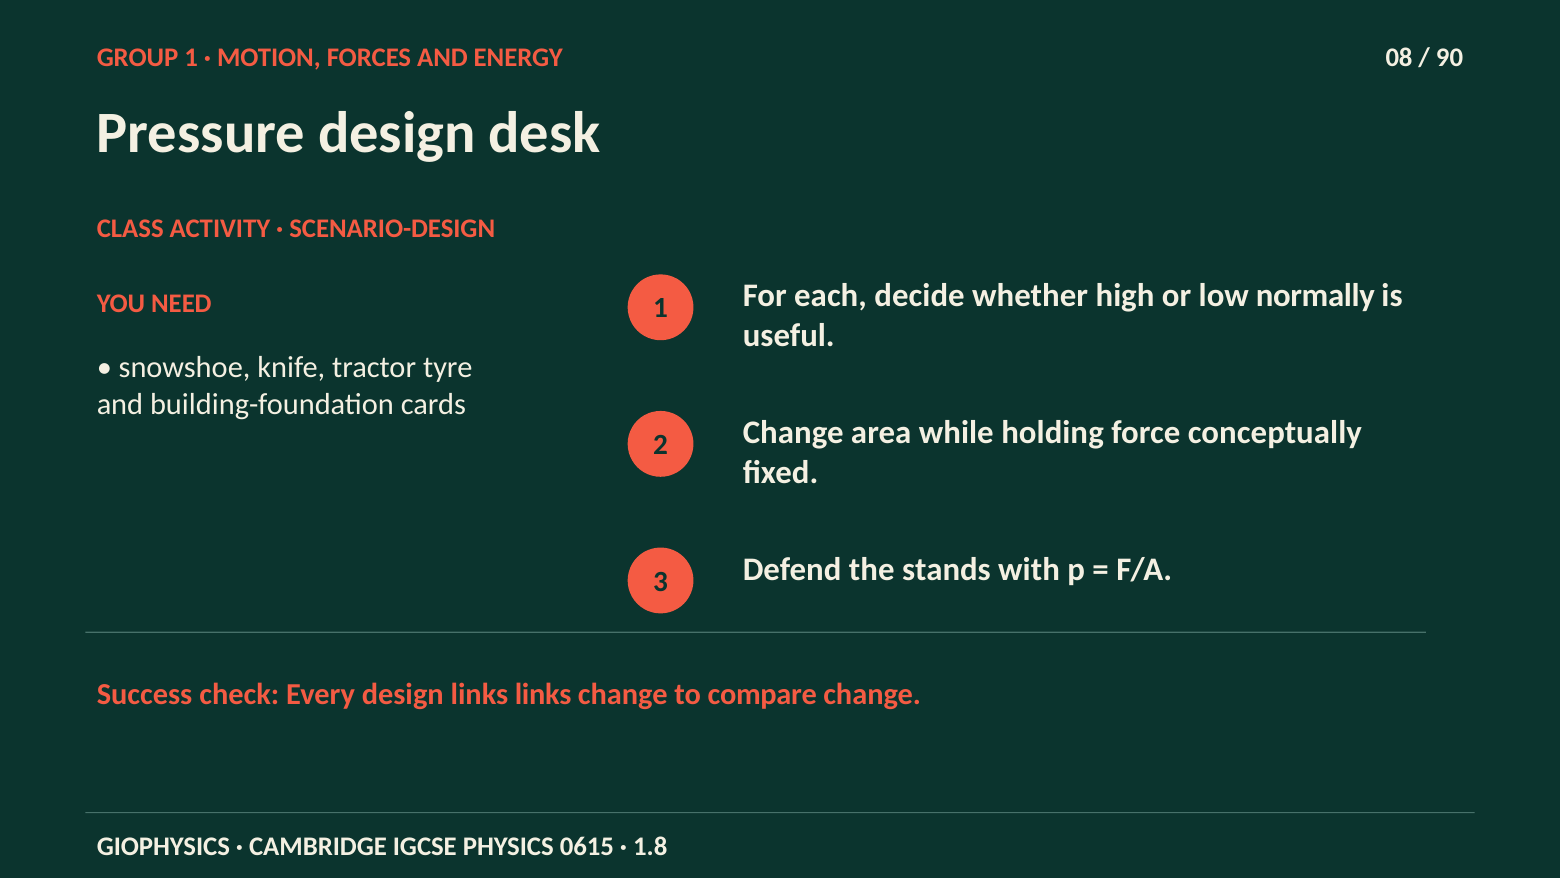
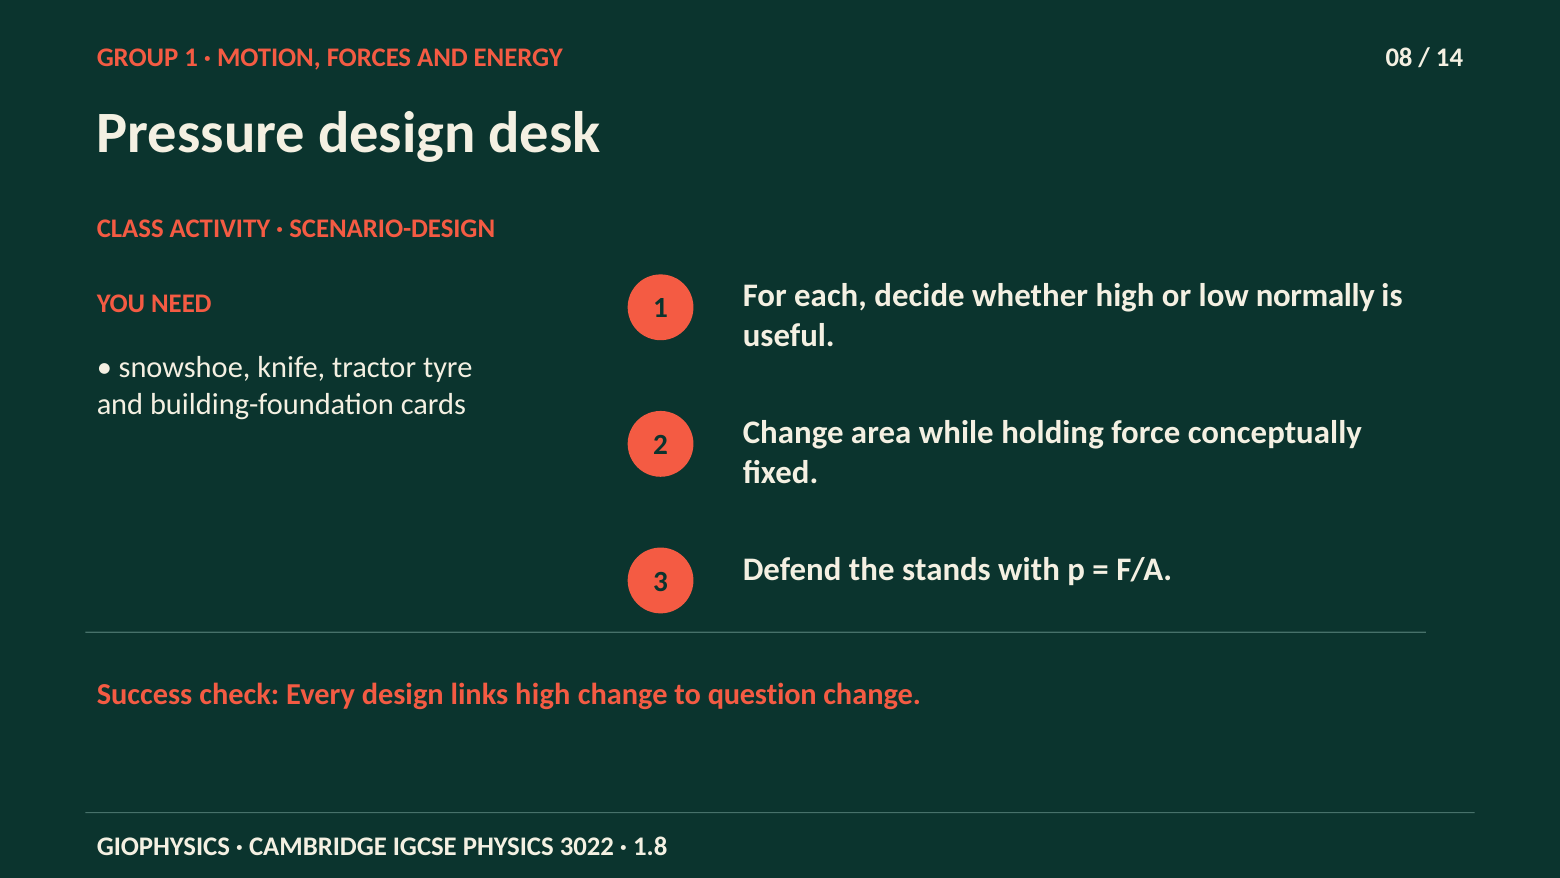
90: 90 -> 14 (1450, 58)
links links: links -> high (543, 694)
compare: compare -> question (762, 694)
0615: 0615 -> 3022 (587, 846)
